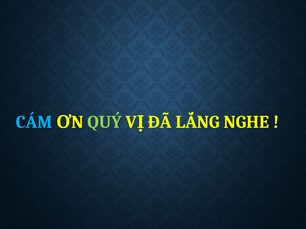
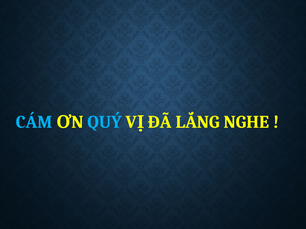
QUÝ colour: light green -> light blue (105, 122)
